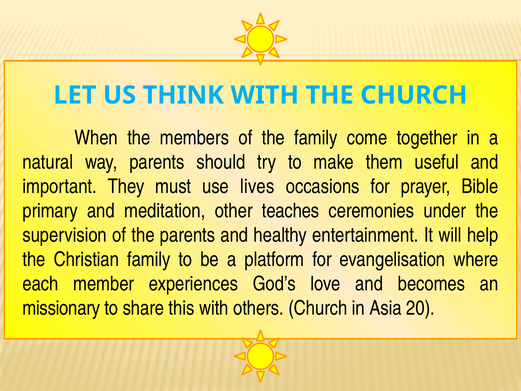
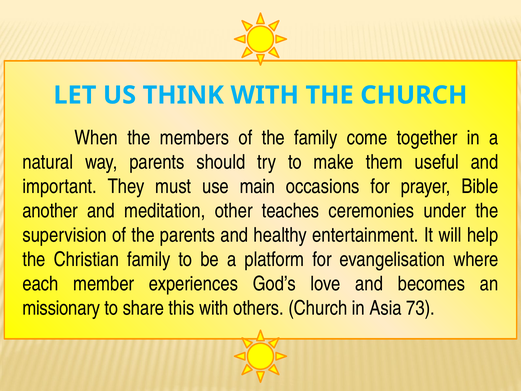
lives: lives -> main (257, 186)
primary: primary -> another (50, 211)
20: 20 -> 73 (421, 308)
